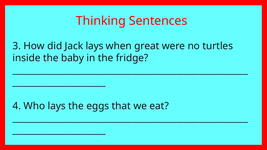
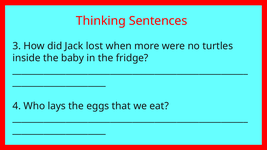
Jack lays: lays -> lost (94, 46)
great: great -> more (147, 46)
